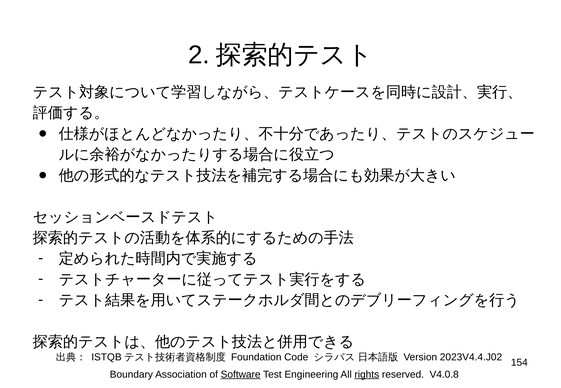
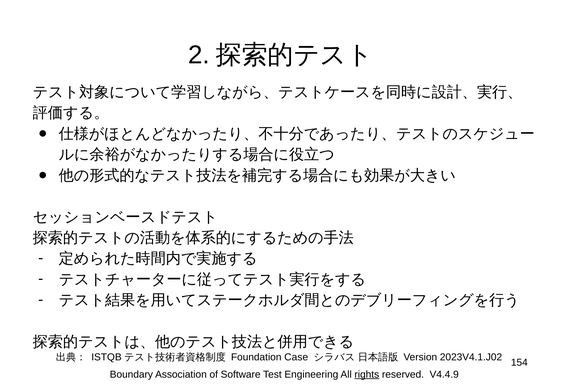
Code: Code -> Case (296, 357)
2023V4.4.J02: 2023V4.4.J02 -> 2023V4.1.J02 (471, 357)
Software underline: present -> none (241, 375)
V4.0.8: V4.0.8 -> V4.4.9 (444, 375)
